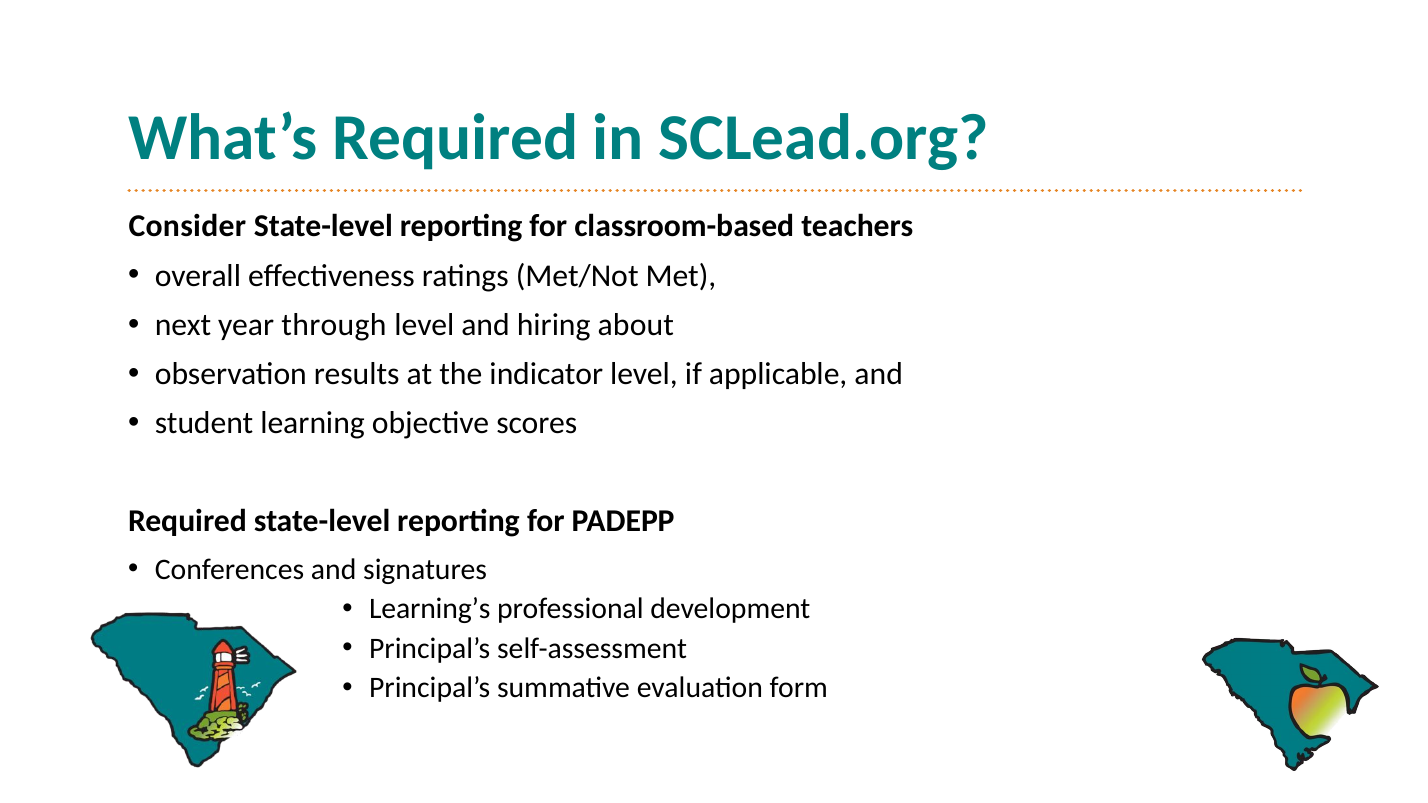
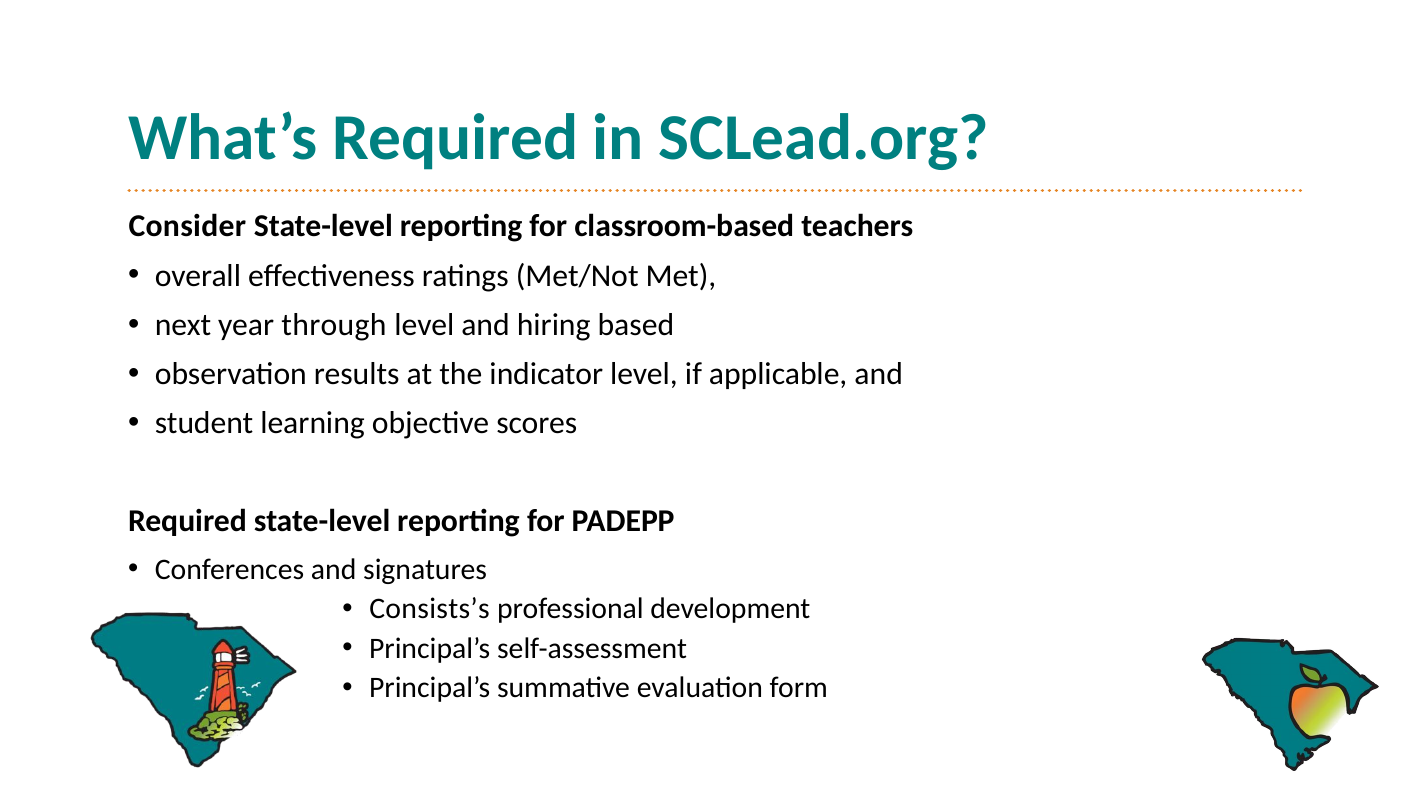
about: about -> based (636, 325)
Learning’s: Learning’s -> Consists’s (430, 609)
